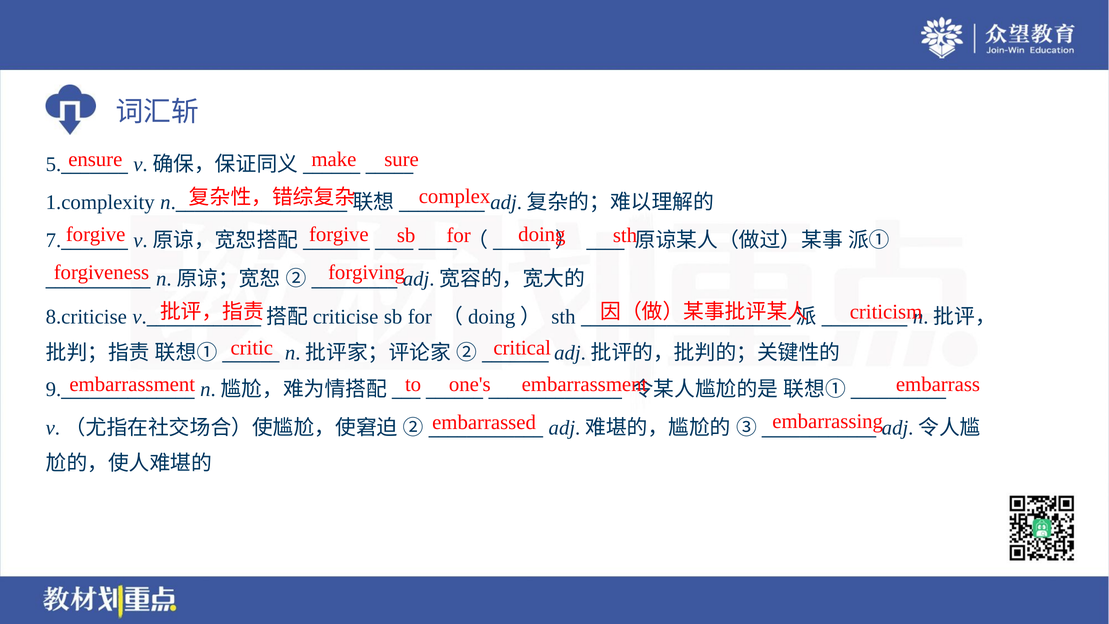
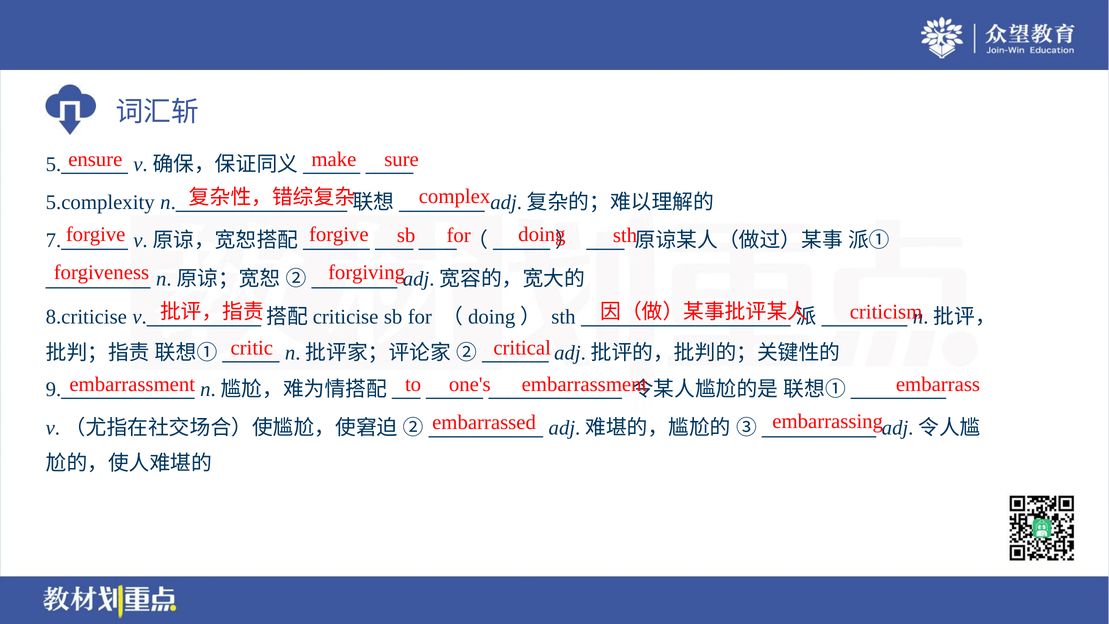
1.complexity: 1.complexity -> 5.complexity (100, 202)
